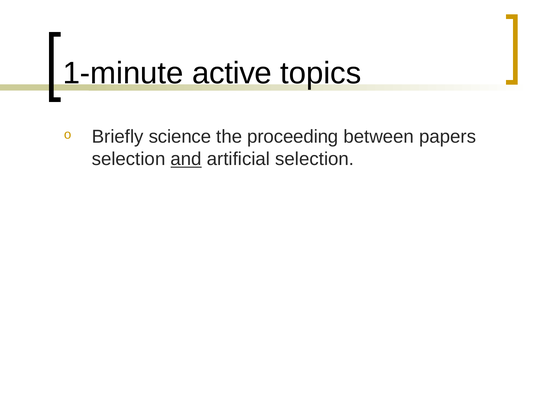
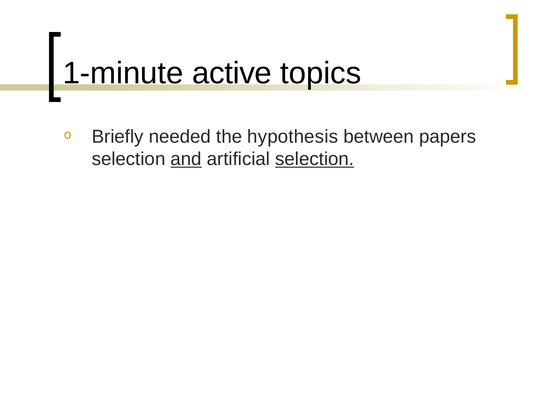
science: science -> needed (180, 137)
proceeding: proceeding -> hypothesis (293, 137)
selection underline: none -> present (315, 159)
